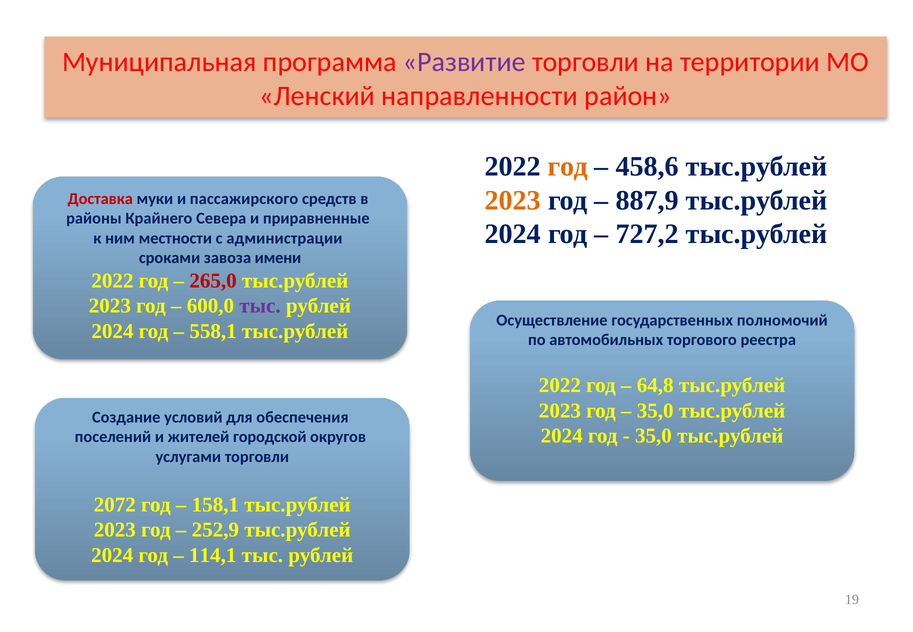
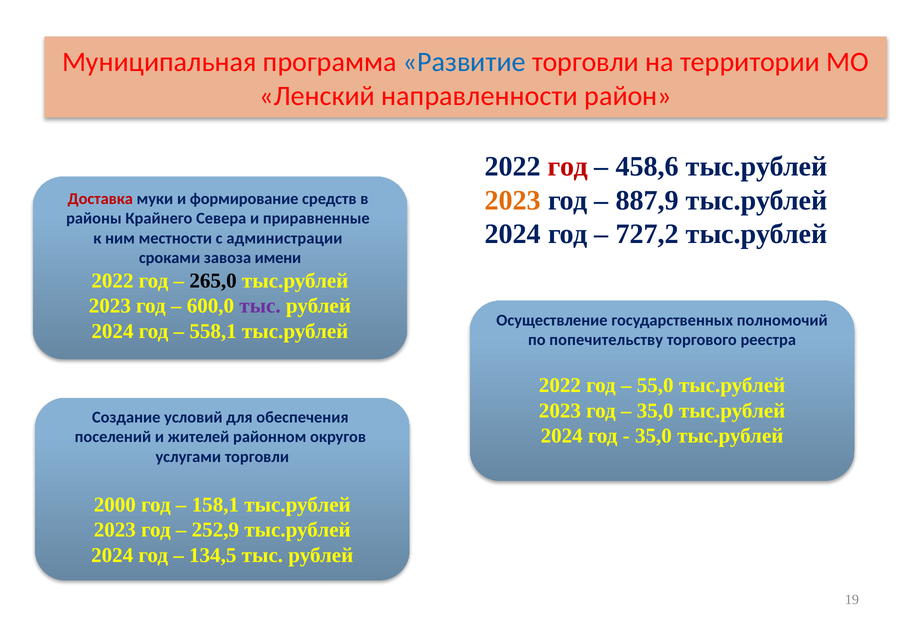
Развитие colour: purple -> blue (464, 62)
год colour: orange -> red (568, 167)
пассажирского: пассажирского -> формирование (244, 199)
265,0 colour: red -> black (213, 281)
автомобильных: автомобильных -> попечительству (606, 340)
64,8: 64,8 -> 55,0 (655, 385)
городской: городской -> районном (270, 437)
2072: 2072 -> 2000 (115, 505)
114,1: 114,1 -> 134,5 (213, 555)
